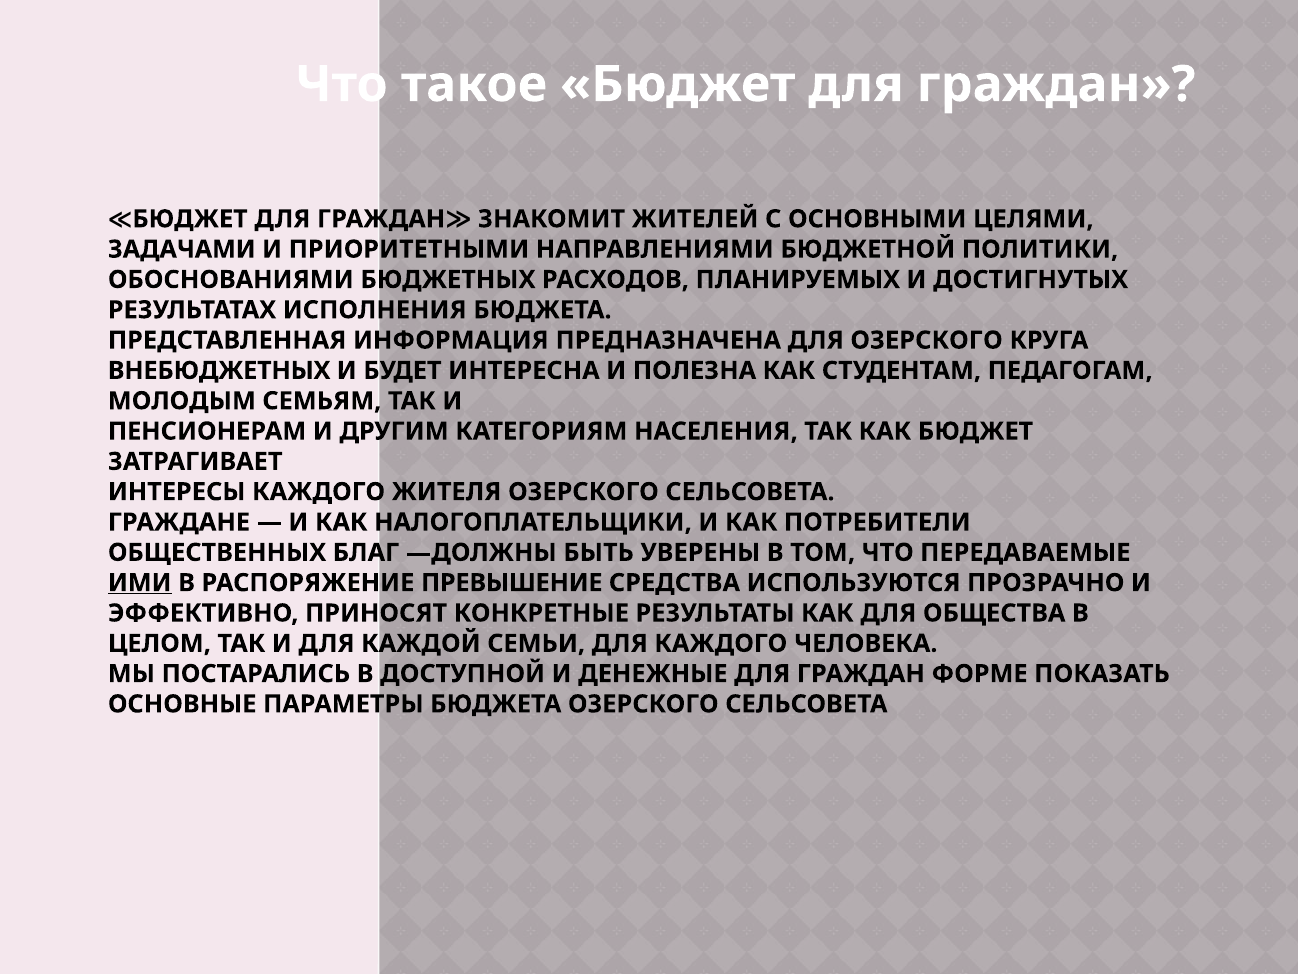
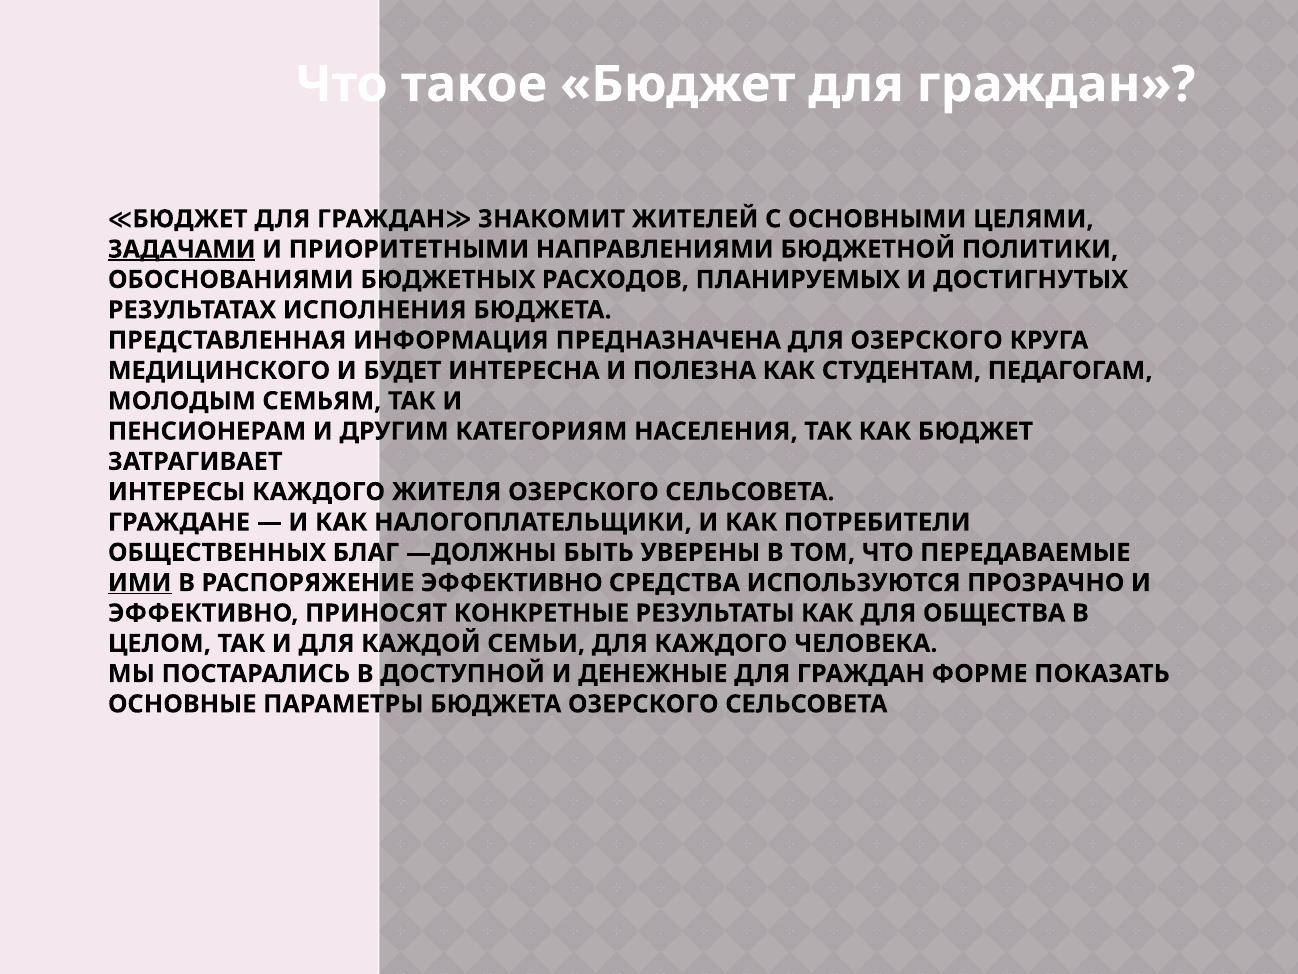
ЗАДАЧАМИ underline: none -> present (182, 249)
ВНЕБЮДЖЕТНЫХ: ВНЕБЮДЖЕТНЫХ -> МЕДИЦИНСКОГО (219, 370)
РАСПОРЯЖЕНИЕ ПРЕВЫШЕНИЕ: ПРЕВЫШЕНИЕ -> ЭФФЕКТИВНО (512, 583)
